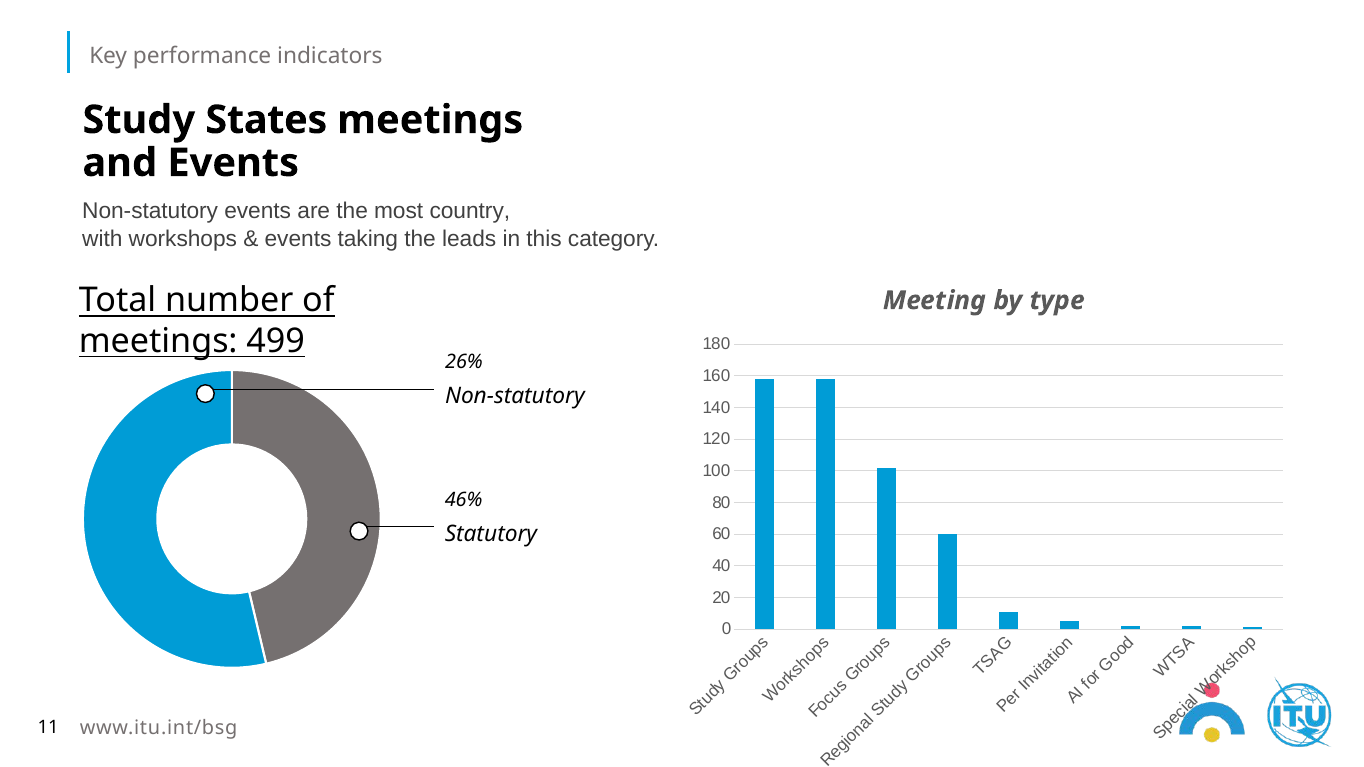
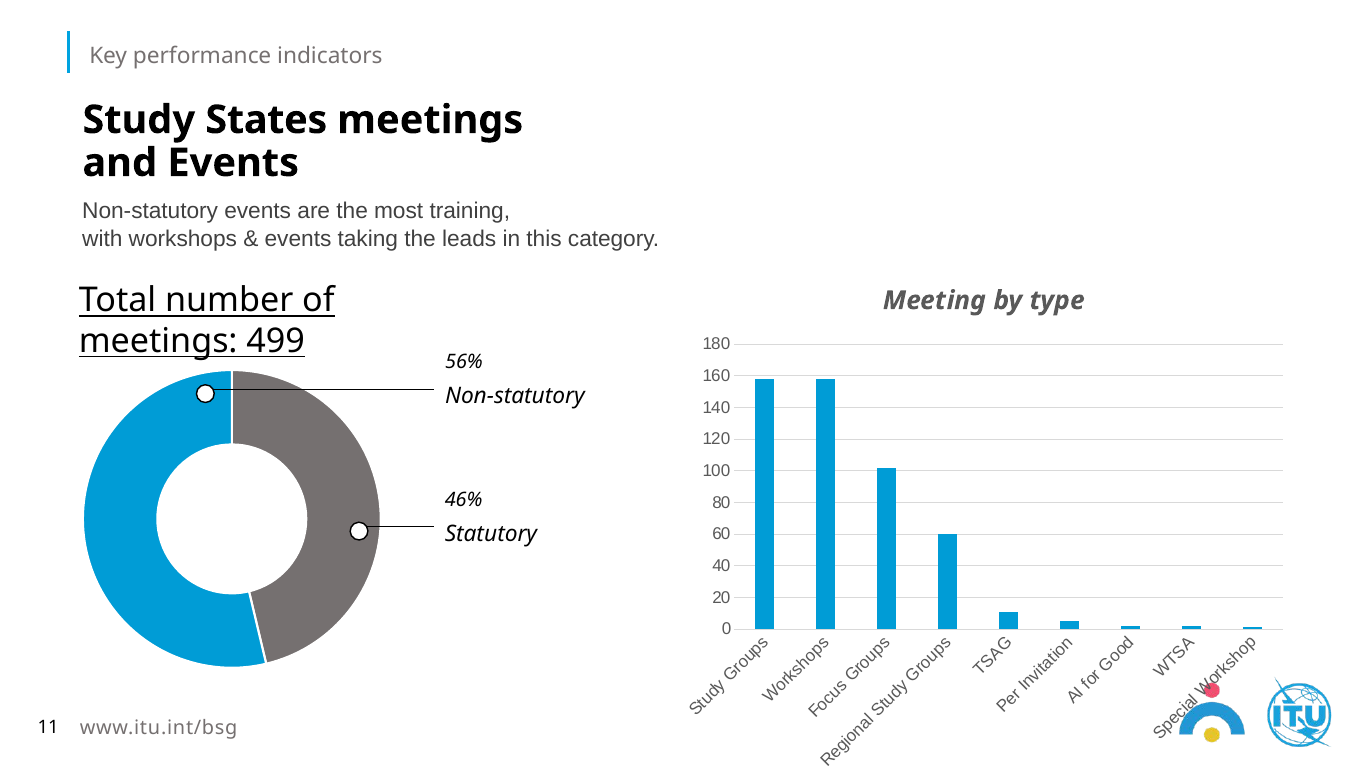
country: country -> training (470, 211)
26%: 26% -> 56% (464, 362)
